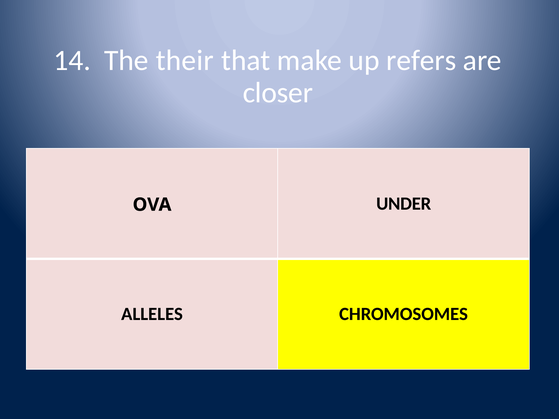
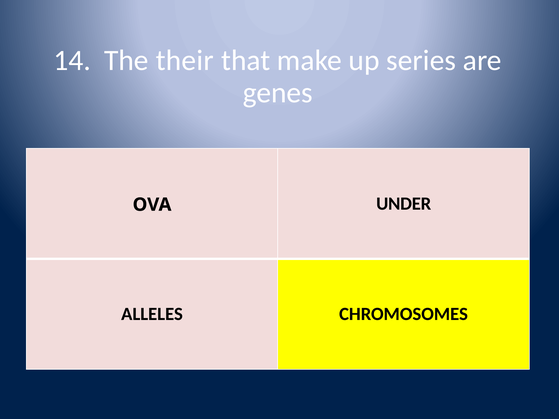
refers: refers -> series (421, 60)
closer: closer -> genes (278, 93)
